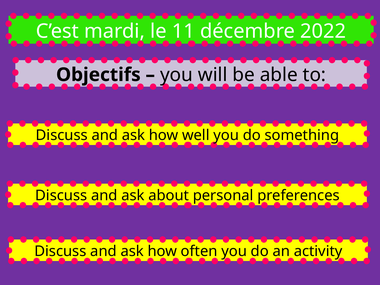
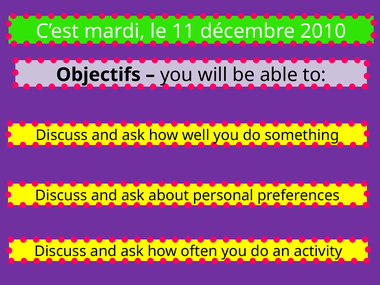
2022: 2022 -> 2010 (323, 31)
